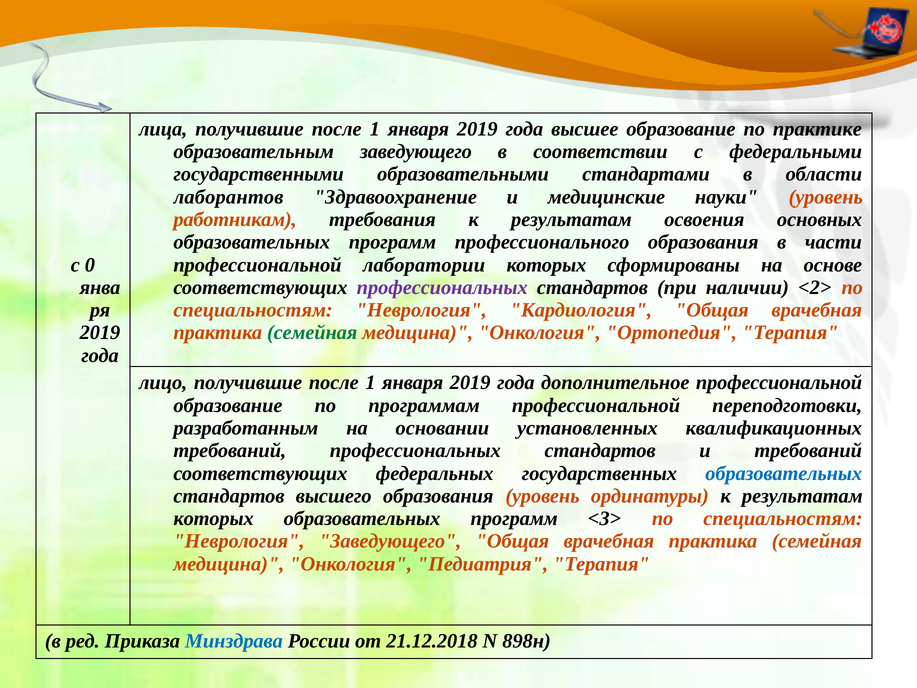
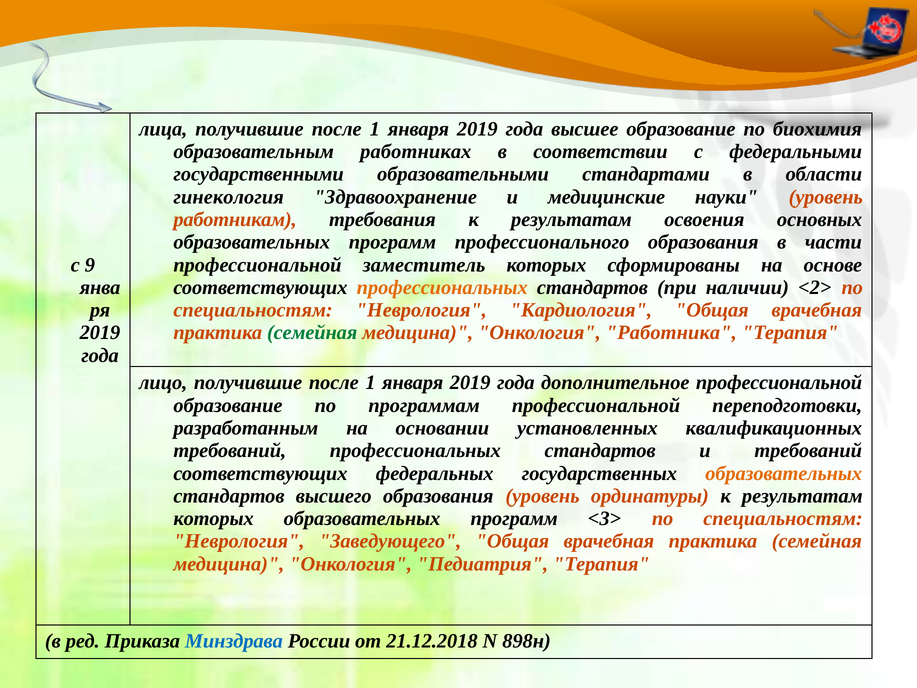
практике: практике -> биохимия (817, 129)
образовательным заведующего: заведующего -> работниках (416, 152)
лаборантов: лаборантов -> гинекология (229, 197)
0: 0 -> 9 (90, 265)
лаборатории: лаборатории -> заместитель (424, 265)
профессиональных colour: purple -> orange (442, 287)
Ортопедия: Ортопедия -> Работника (671, 333)
образовательных colour: blue -> orange (784, 473)
